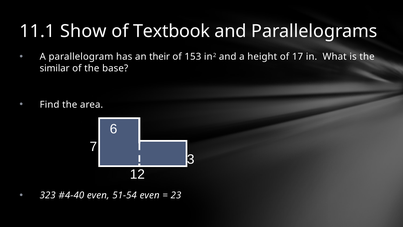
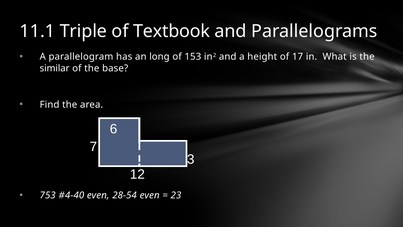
Show: Show -> Triple (83, 31)
their: their -> long (159, 57)
323: 323 -> 753 (48, 195)
51-54: 51-54 -> 28-54 (125, 195)
